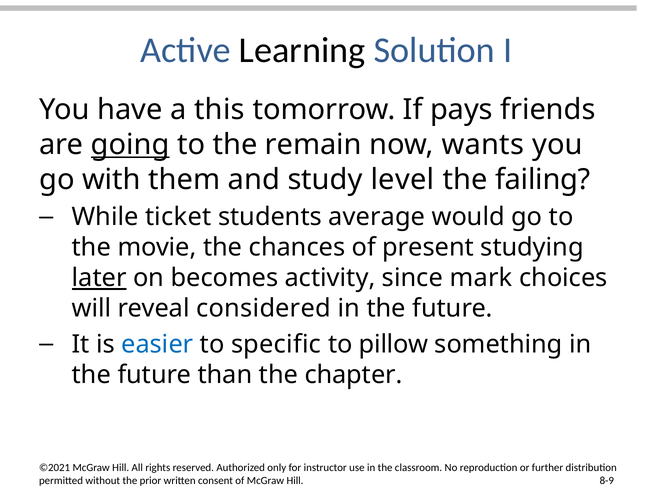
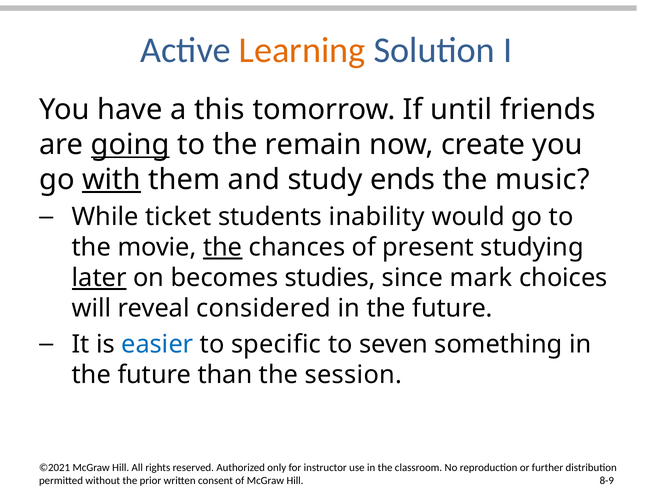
Learning colour: black -> orange (302, 50)
pays: pays -> until (461, 110)
wants: wants -> create (483, 145)
with underline: none -> present (111, 179)
level: level -> ends (403, 179)
failing: failing -> music (543, 179)
average: average -> inability (377, 217)
the underline: none -> present (223, 247)
activity: activity -> studies (330, 278)
pillow: pillow -> seven (394, 344)
chapter: chapter -> session (353, 374)
